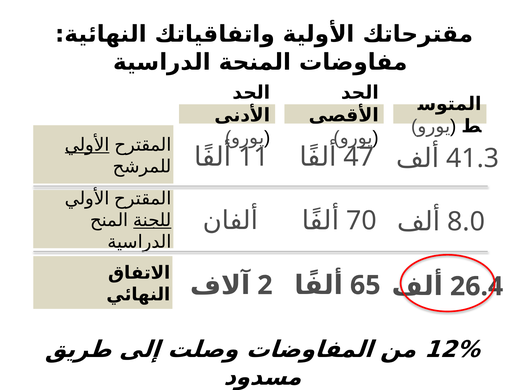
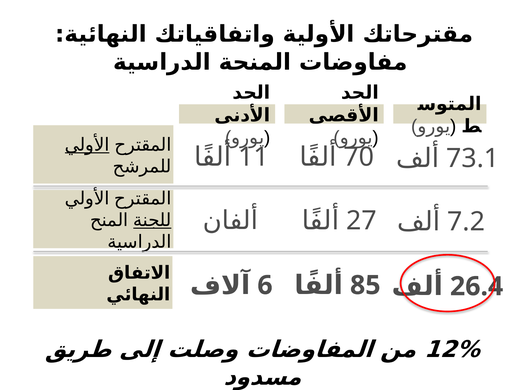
47: 47 -> 70 (359, 157)
41.3: 41.3 -> 73.1 (473, 159)
8.0: 8.0 -> 7.2 (466, 222)
70: 70 -> 27 (361, 221)
65: 65 -> 85 (365, 286)
2: 2 -> 6 (265, 286)
